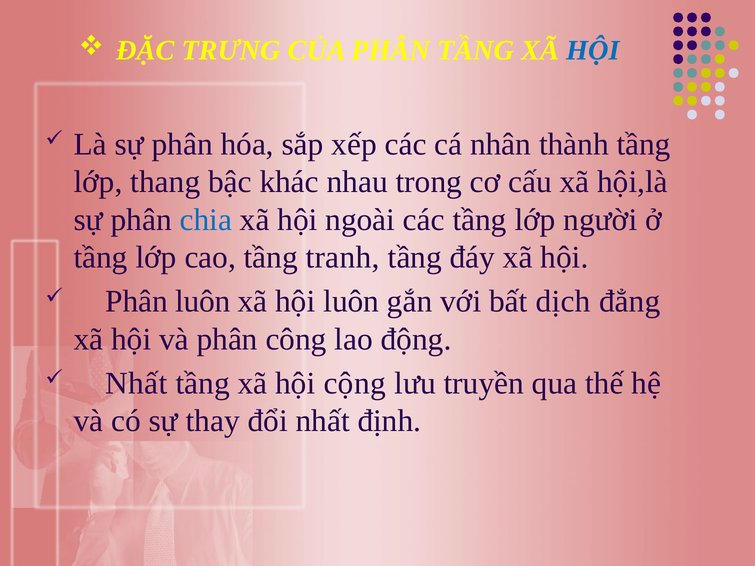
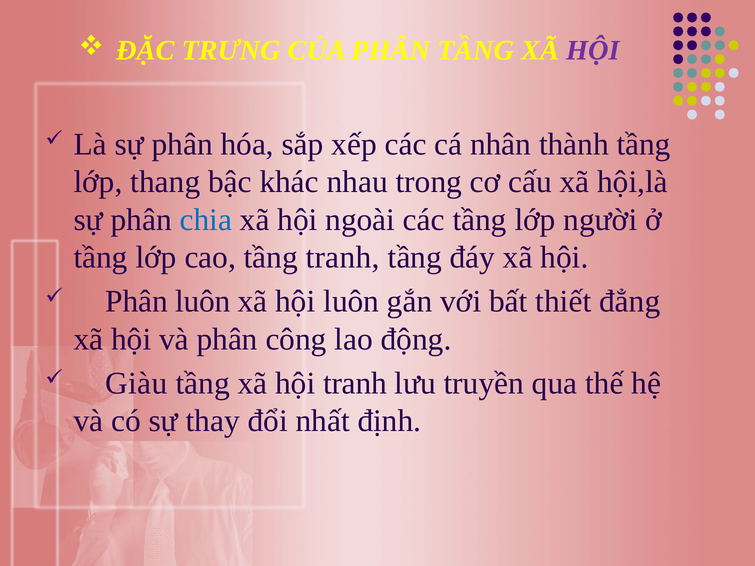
HỘI colour: blue -> purple (593, 50)
dịch: dịch -> thiết (563, 302)
Nhất: Nhất -> Giàu (136, 384)
hội cộng: cộng -> tranh (355, 384)
